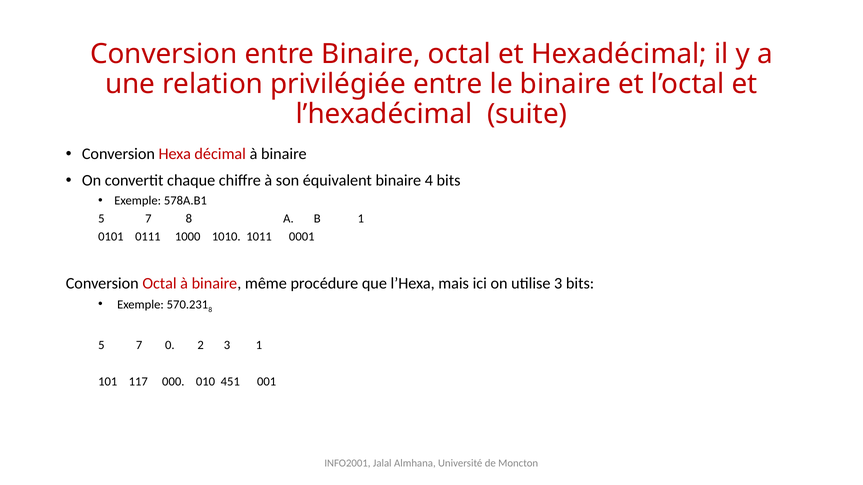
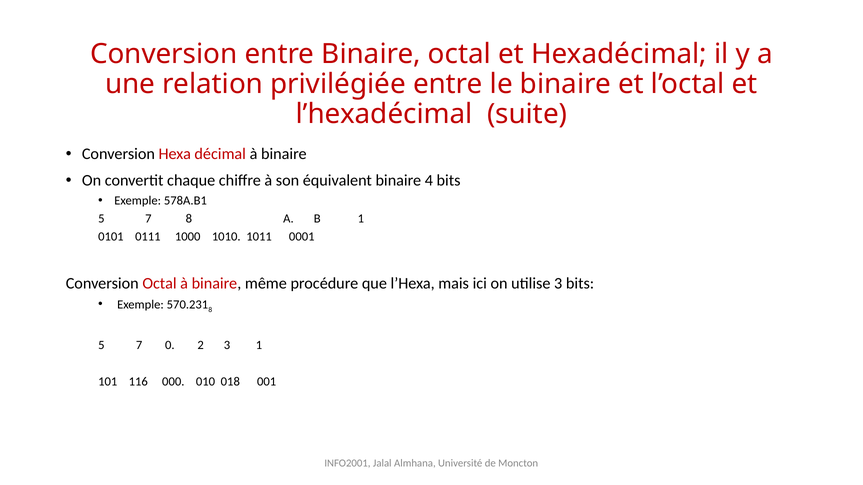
117: 117 -> 116 (138, 382)
451: 451 -> 018 (230, 382)
